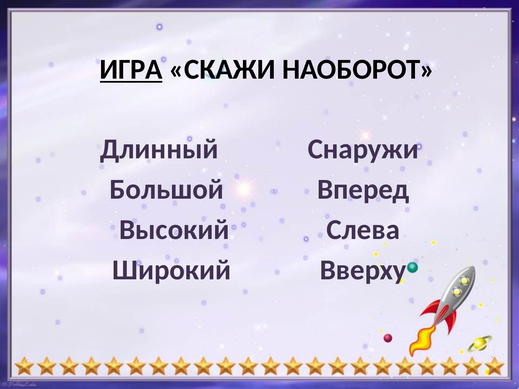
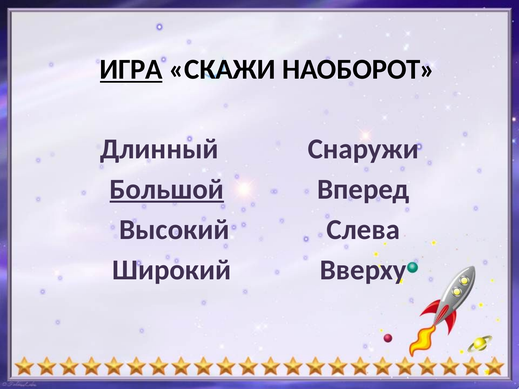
Большой underline: none -> present (167, 189)
